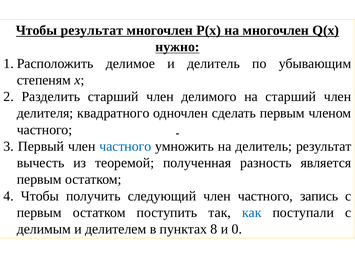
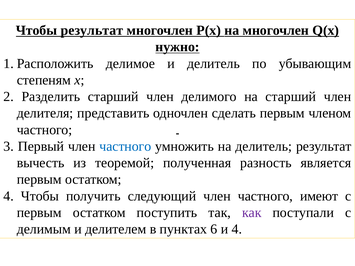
квадратного: квадратного -> представить (113, 113)
запись: запись -> имеют (319, 196)
как colour: blue -> purple (252, 213)
8: 8 -> 6 (214, 229)
и 0: 0 -> 4 (237, 229)
